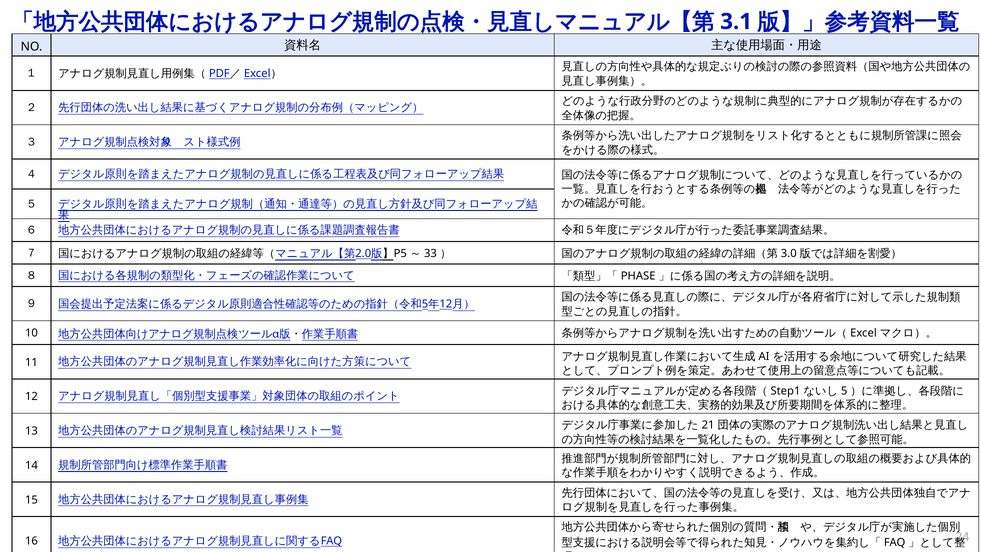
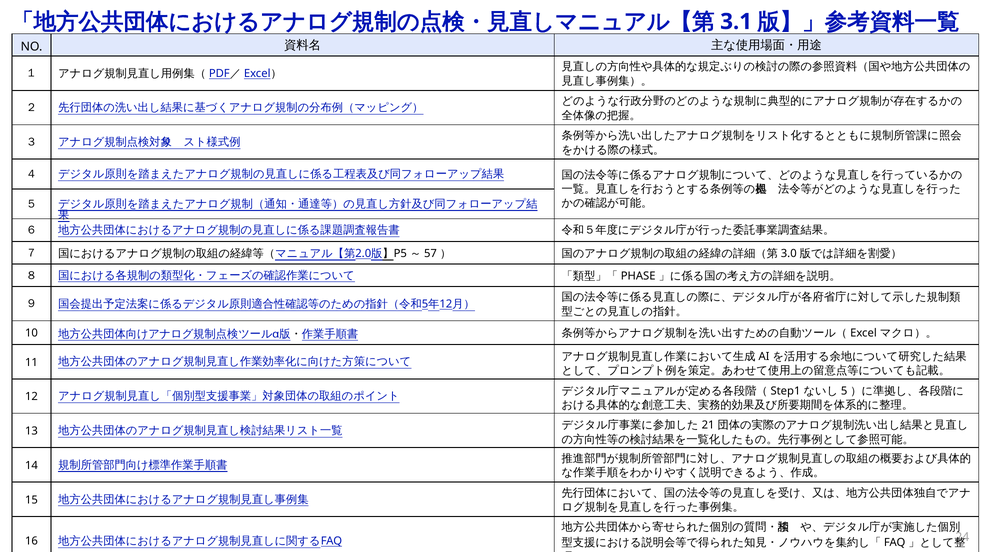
33: 33 -> 57 (430, 253)
